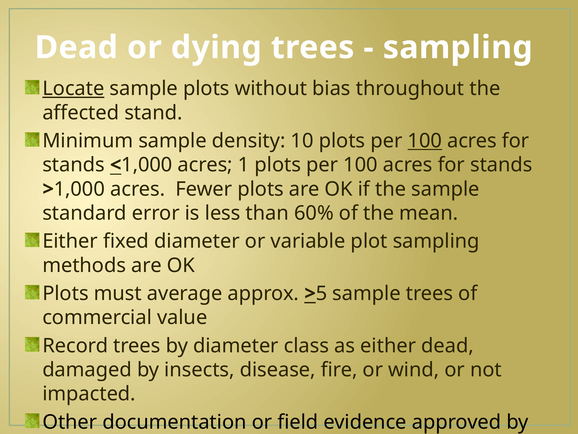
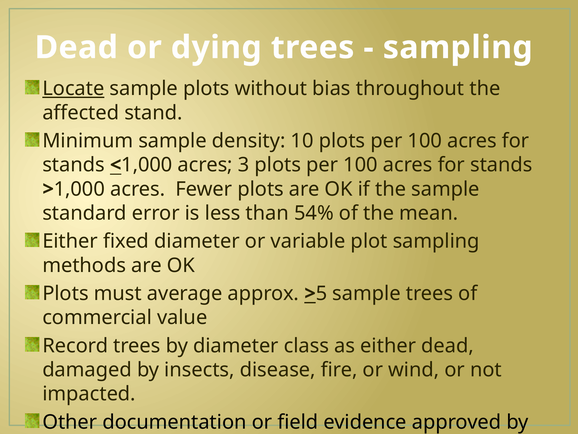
100 underline: present -> none (425, 141)
1: 1 -> 3 (244, 165)
60%: 60% -> 54% (314, 213)
